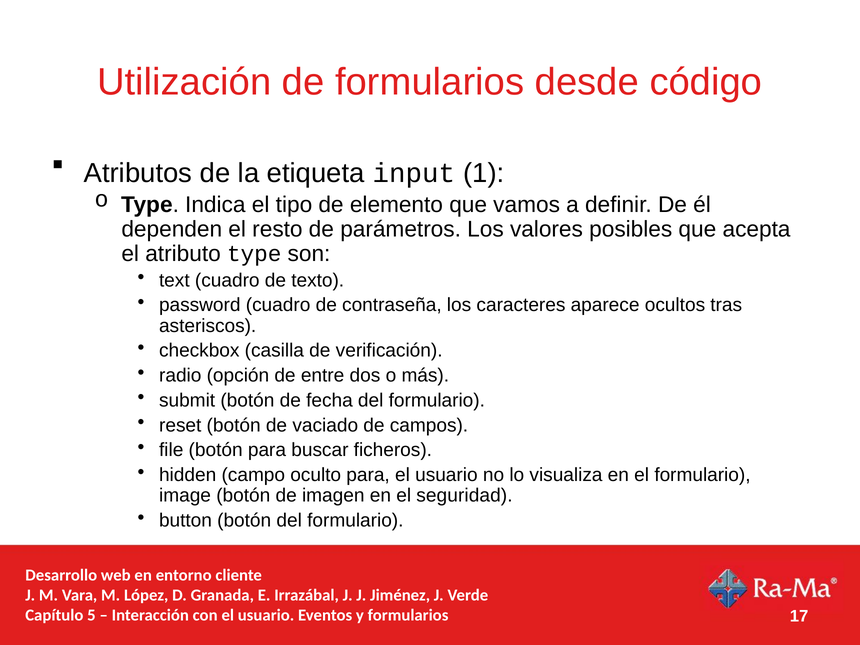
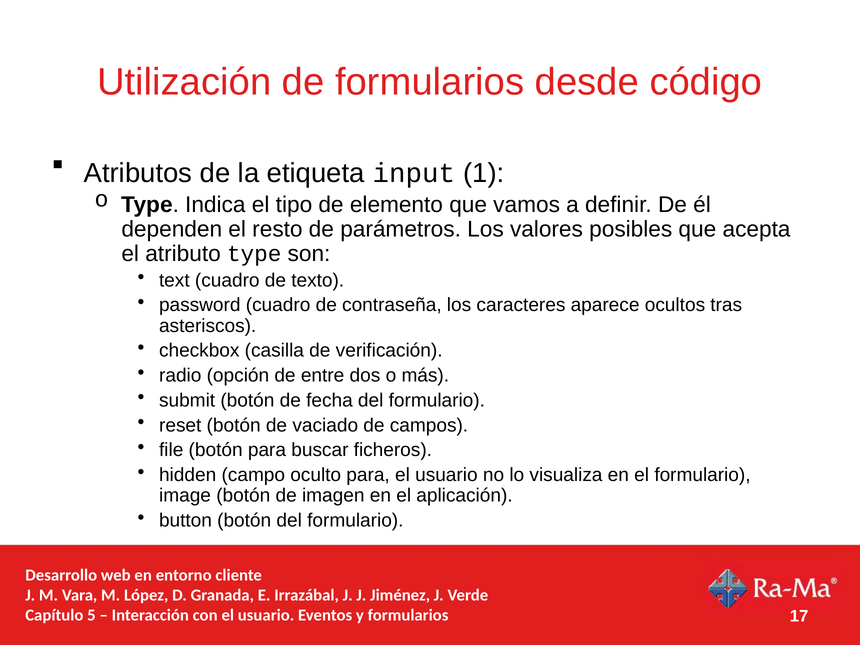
seguridad: seguridad -> aplicación (464, 496)
